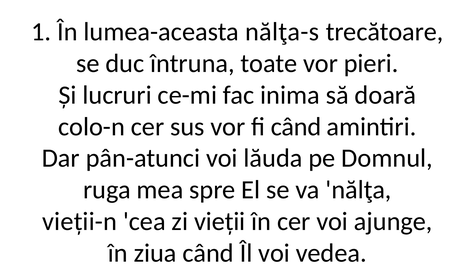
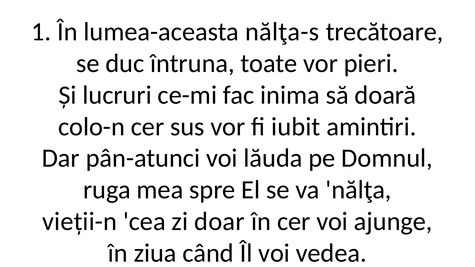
fi când: când -> iubit (296, 127)
vieții: vieții -> doar (219, 222)
